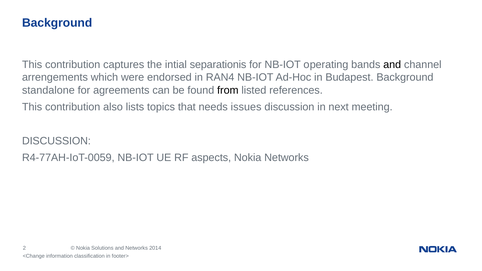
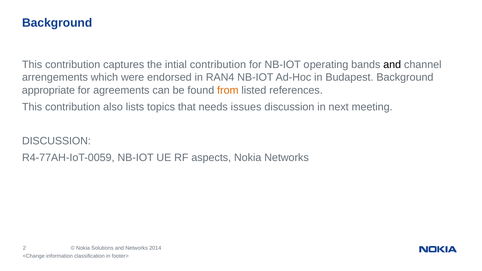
intial separationis: separationis -> contribution (218, 65)
standalone: standalone -> appropriate (48, 90)
from colour: black -> orange (228, 90)
